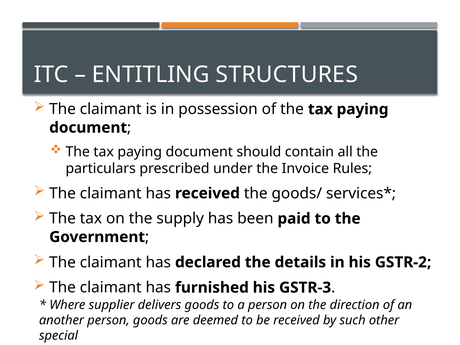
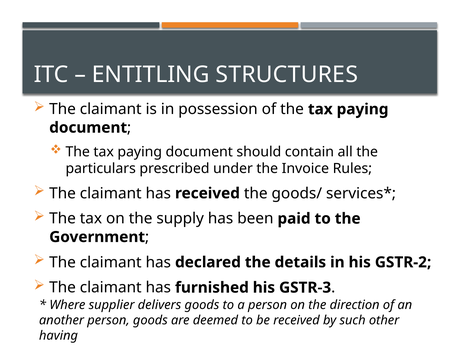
special: special -> having (58, 336)
